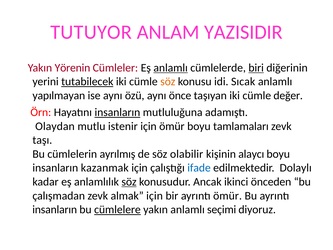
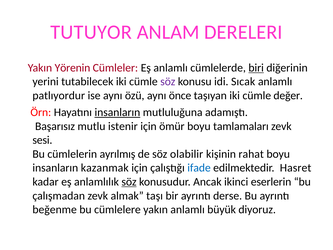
YAZISIDIR: YAZISIDIR -> DERELERI (243, 32)
anlamlı underline: present -> none (171, 68)
tutabilecek underline: present -> none (87, 82)
söz colour: orange -> purple (168, 82)
yapılmayan: yapılmayan -> patlıyordur (59, 95)
Olaydan: Olaydan -> Başarısız (55, 126)
taşı: taşı -> sesi (42, 140)
alaycı: alaycı -> rahat (251, 154)
Dolaylı: Dolaylı -> Hasret (296, 168)
önceden: önceden -> eserlerin (271, 182)
almak için: için -> taşı (155, 195)
ayrıntı ömür: ömür -> derse (228, 195)
insanların: insanların -> beğenme (55, 209)
cümlelere underline: present -> none (117, 209)
seçimi: seçimi -> büyük (222, 209)
